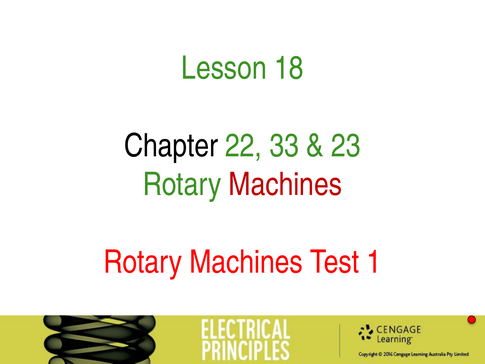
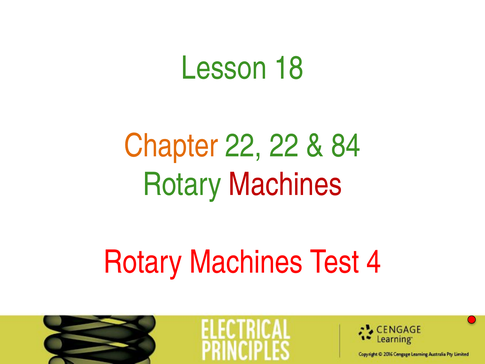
Chapter colour: black -> orange (171, 146)
22 33: 33 -> 22 (284, 146)
23: 23 -> 84 (346, 146)
1: 1 -> 4 (374, 262)
